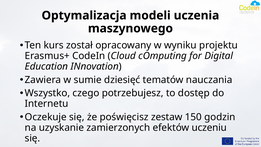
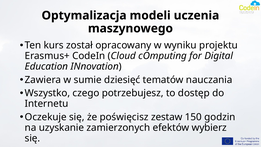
uczeniu: uczeniu -> wybierz (209, 127)
